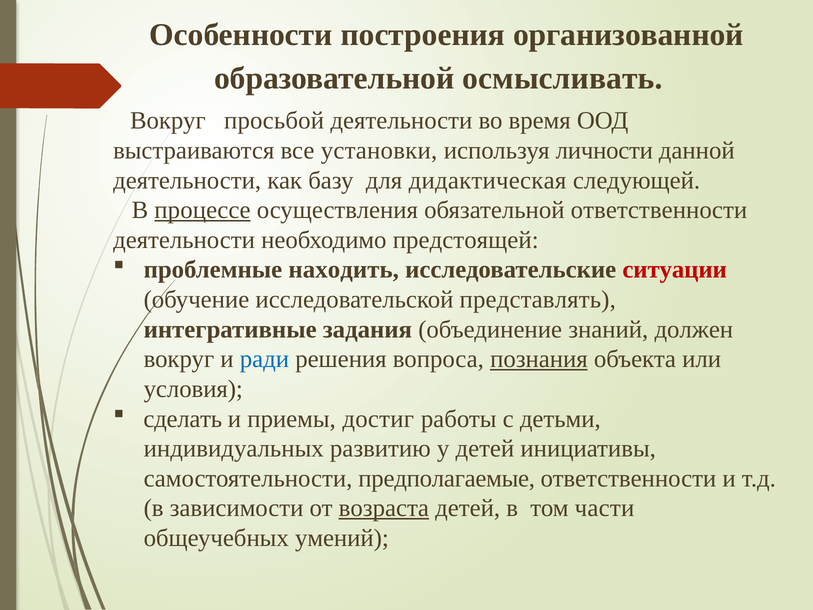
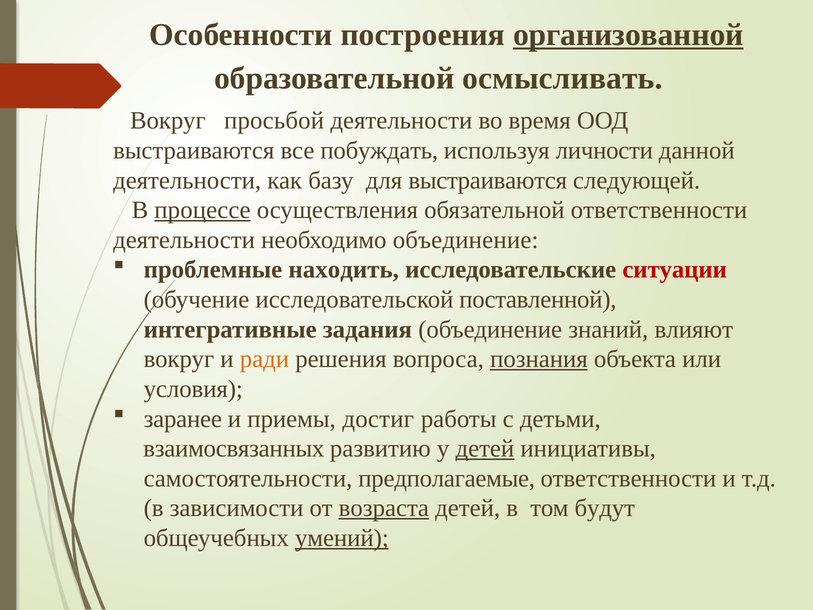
организованной underline: none -> present (628, 35)
установки: установки -> побуждать (379, 150)
для дидактическая: дидактическая -> выстраиваются (488, 180)
необходимо предстоящей: предстоящей -> объединение (466, 240)
представлять: представлять -> поставленной (538, 299)
должен: должен -> влияют (694, 329)
ради colour: blue -> orange (264, 359)
сделать: сделать -> заранее (183, 419)
индивидуальных: индивидуальных -> взаимосвязанных (234, 448)
детей underline: none -> present (485, 448)
части: части -> будут (605, 508)
умений underline: none -> present (342, 538)
